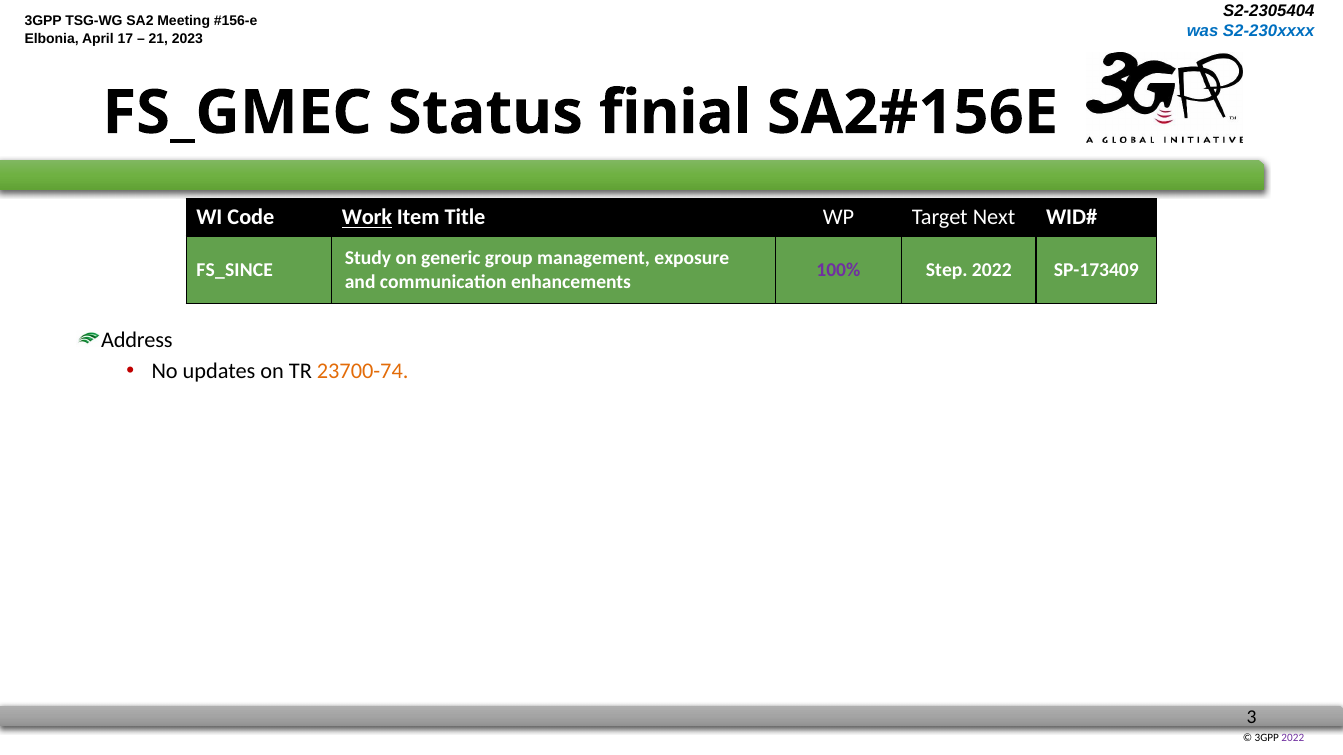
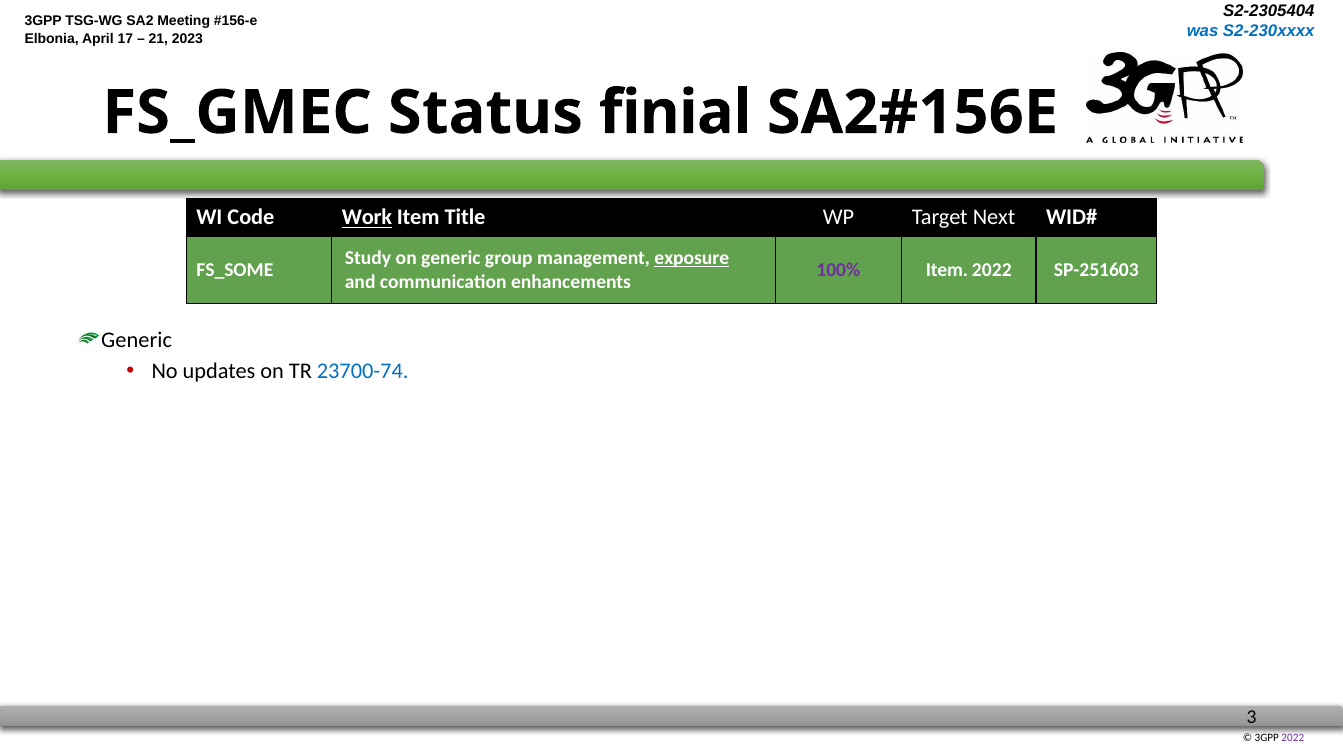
exposure underline: none -> present (692, 258)
FS_SINCE: FS_SINCE -> FS_SOME (235, 270)
100% Step: Step -> Item (947, 270)
SP-173409: SP-173409 -> SP-251603 (1096, 270)
Address: Address -> Generic (137, 340)
23700-74 colour: orange -> blue (363, 371)
